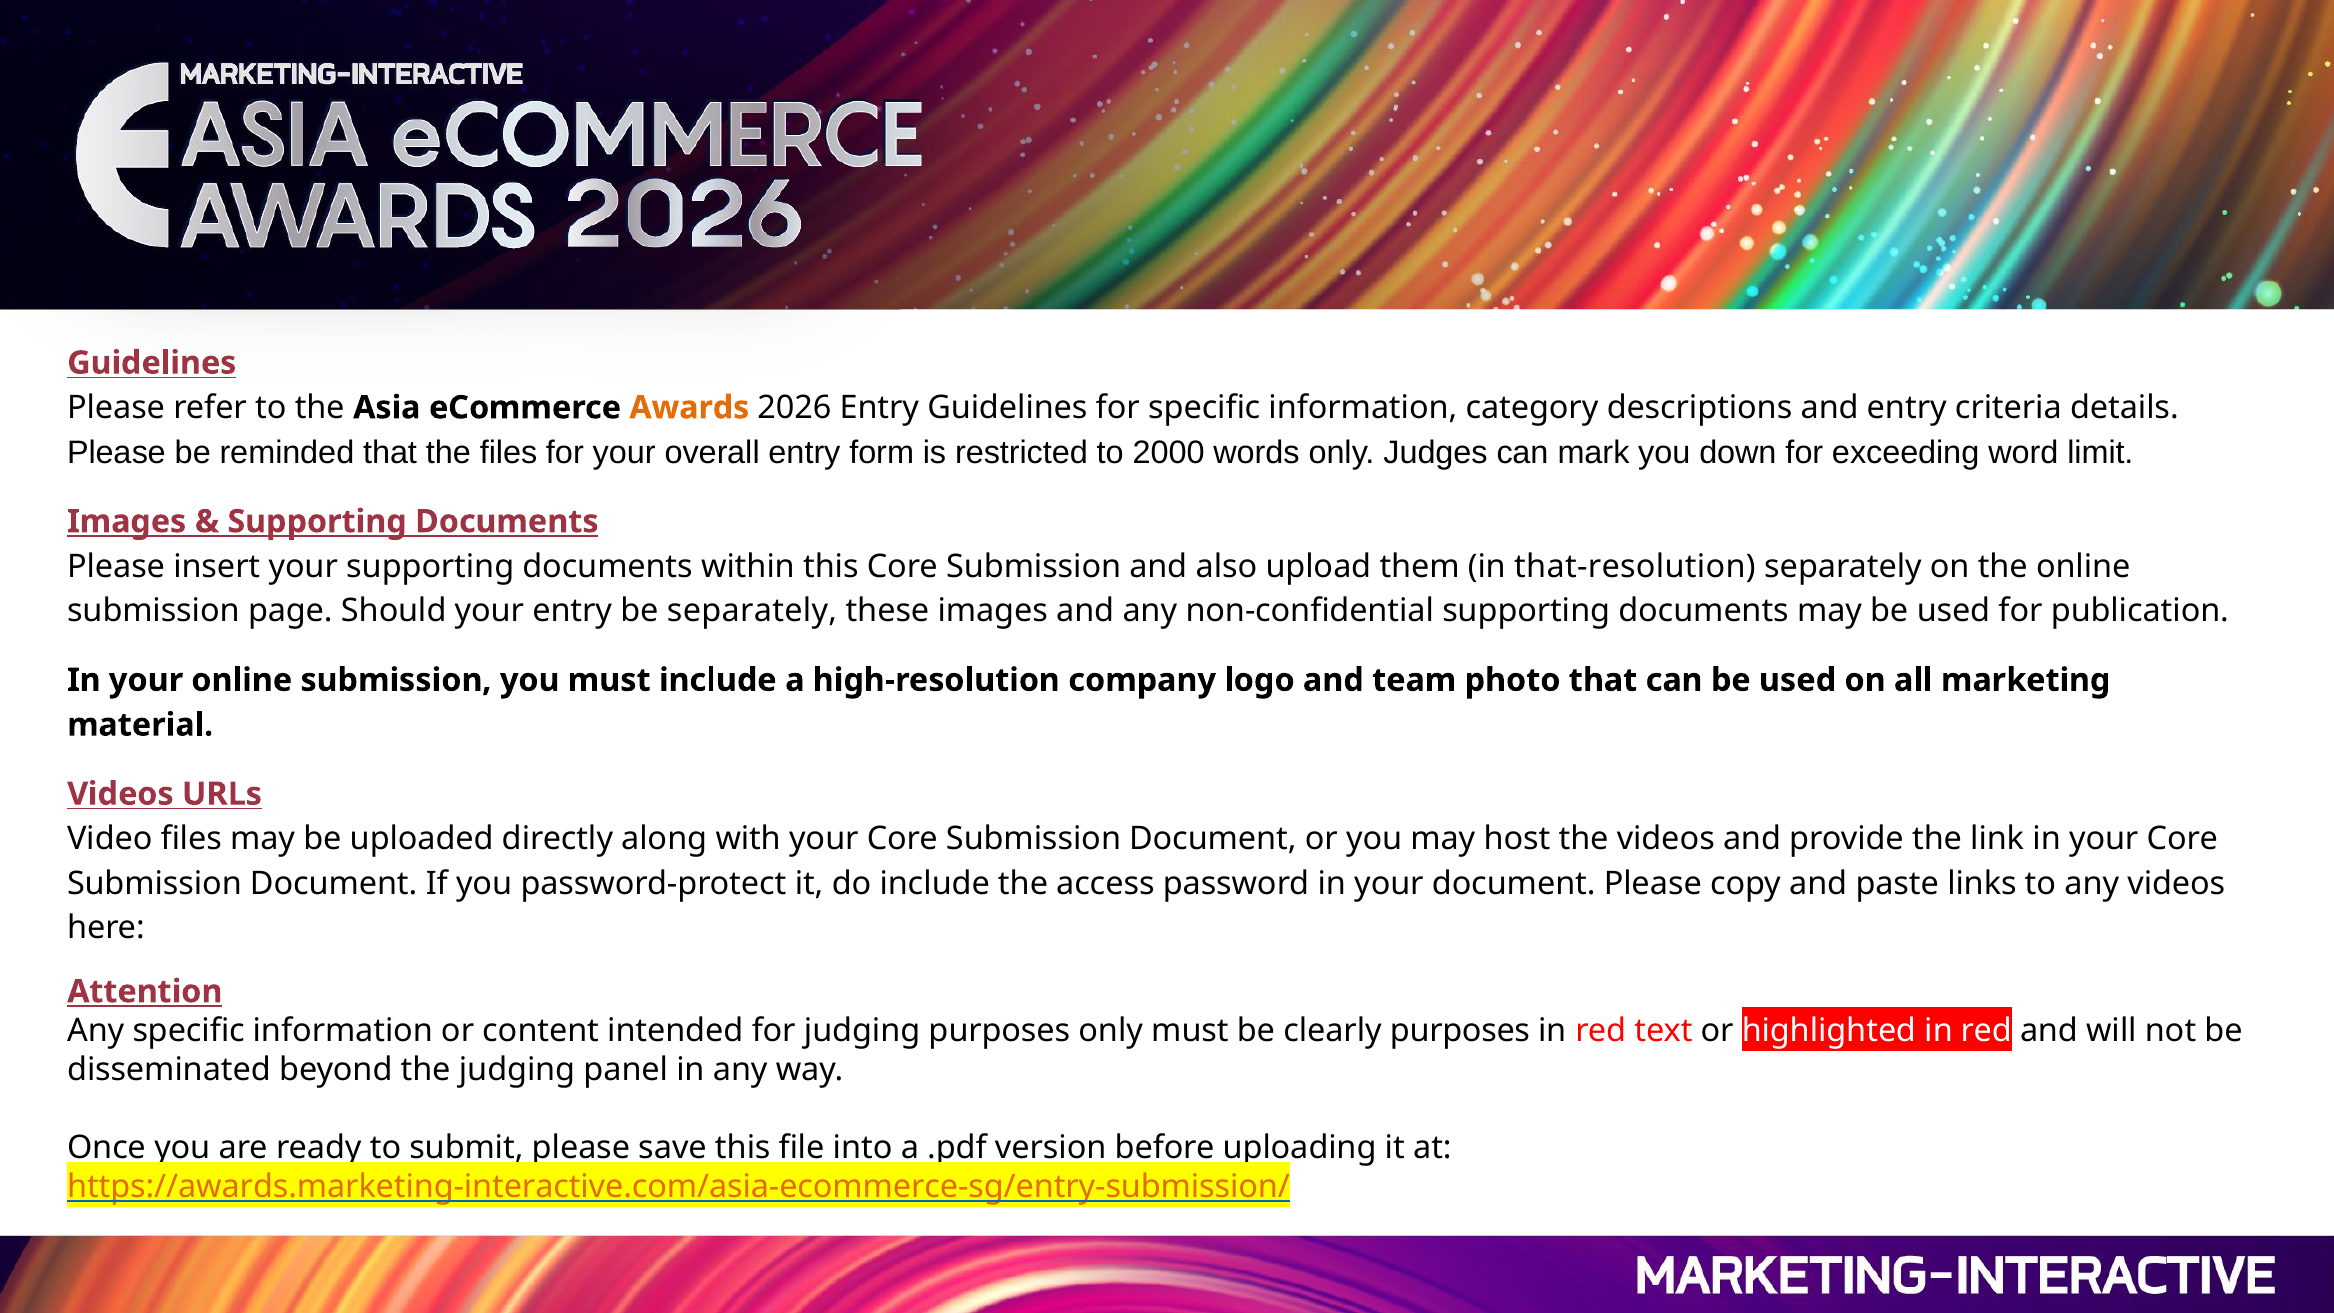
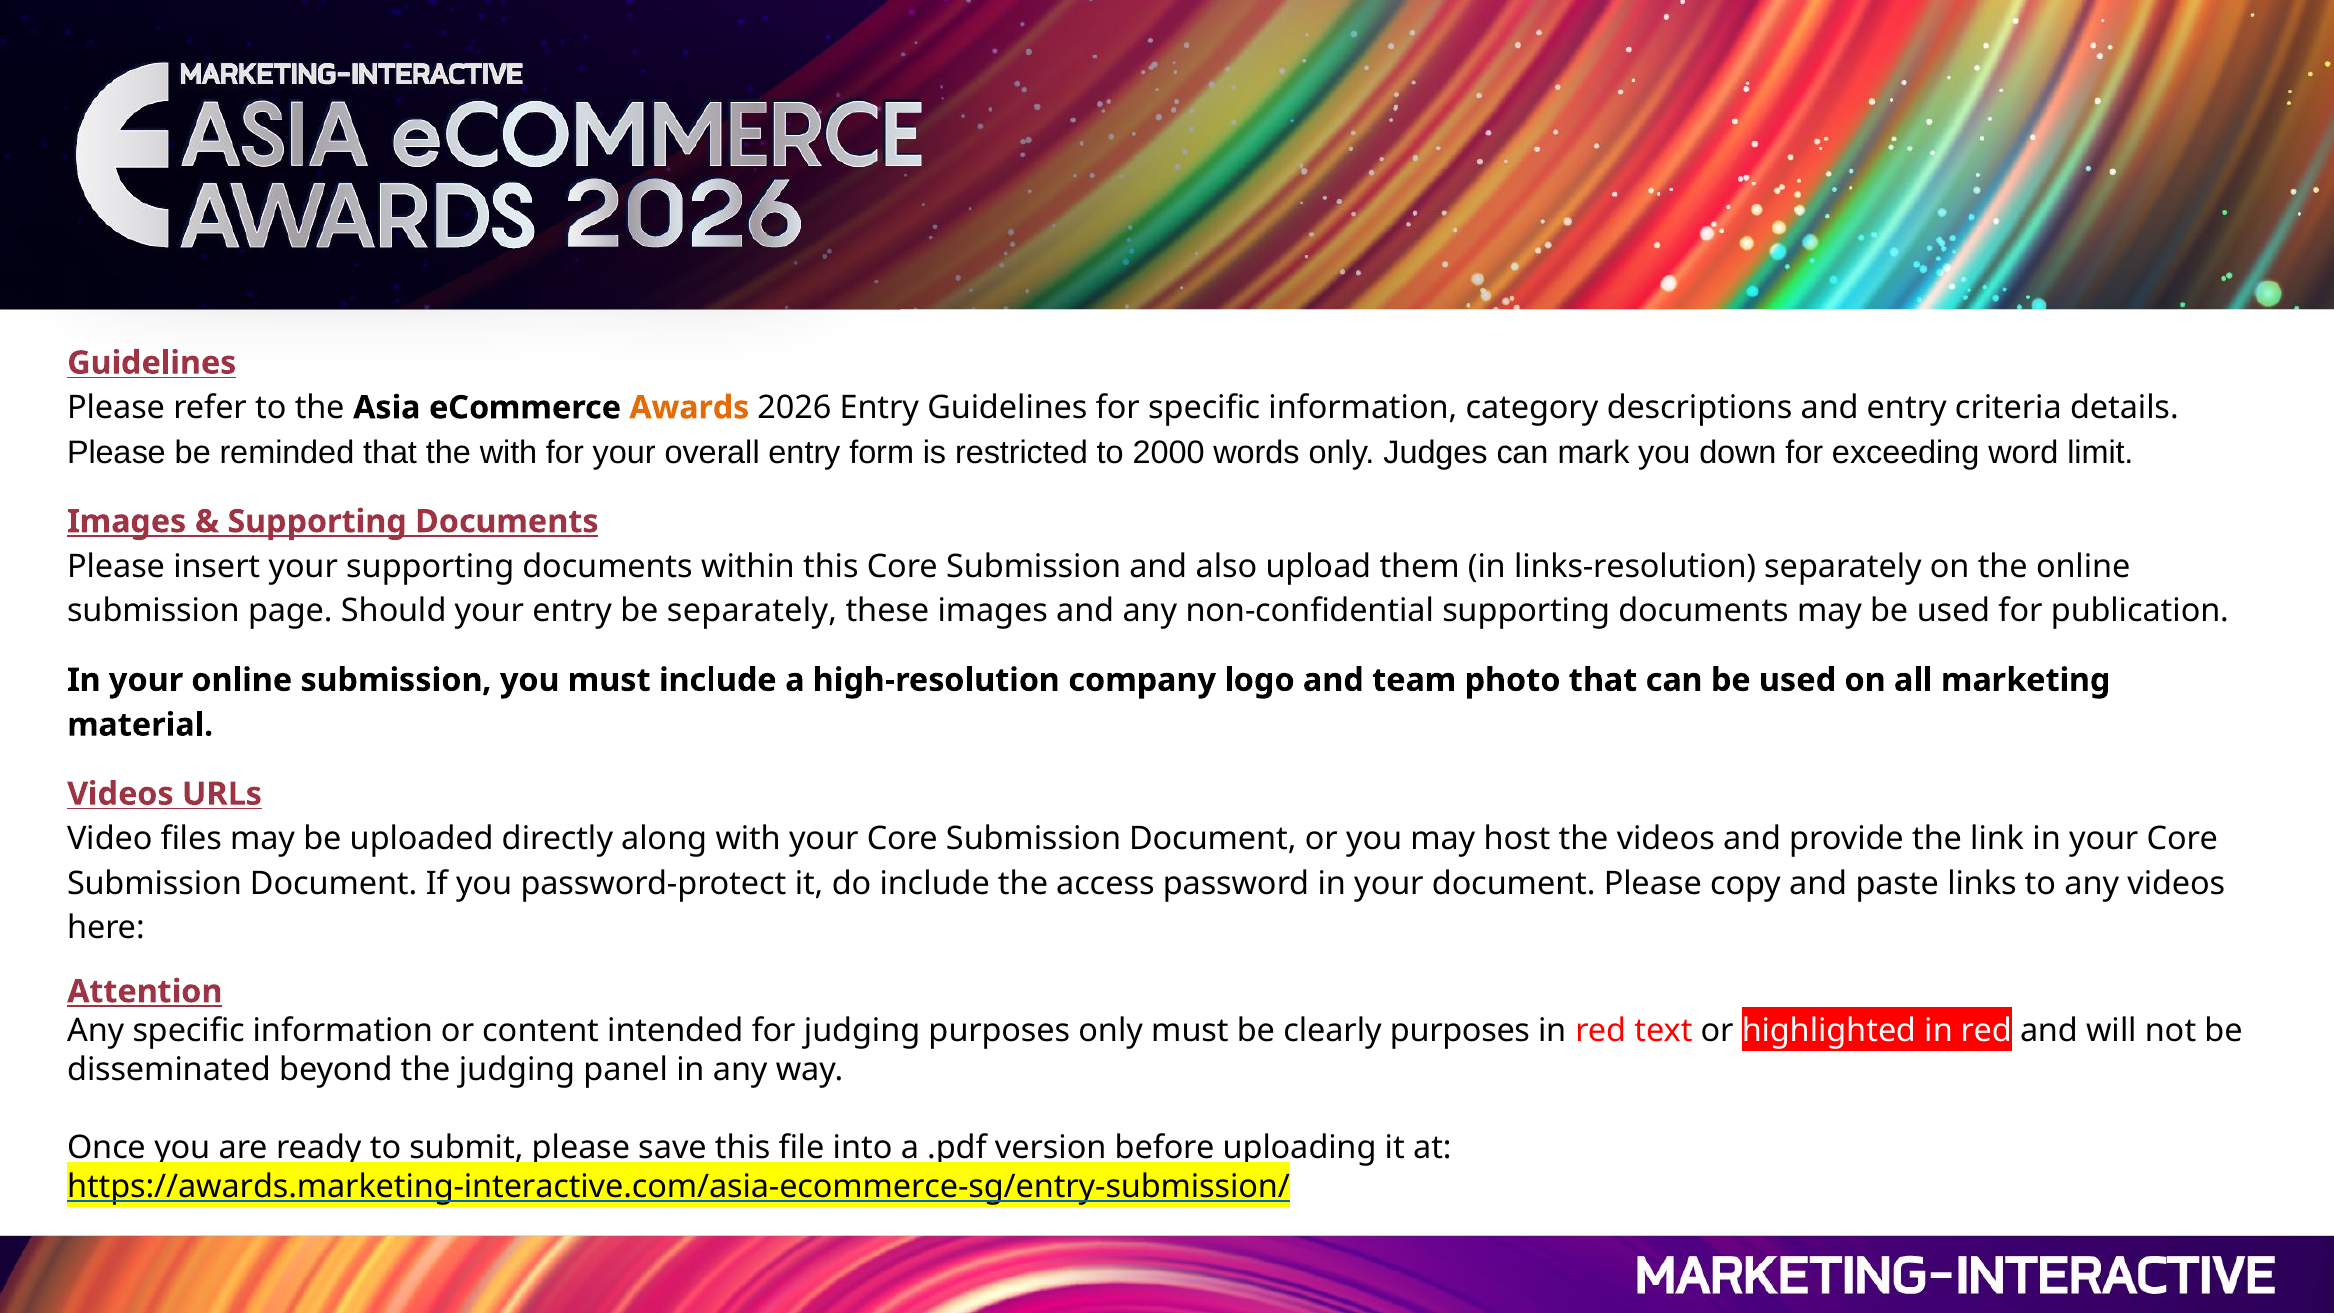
the files: files -> with (509, 452)
that-resolution: that-resolution -> links-resolution (1635, 566)
https://awards.marketing-interactive.com/asia-ecommerce-sg/entry-submission/ colour: orange -> black (679, 1186)
